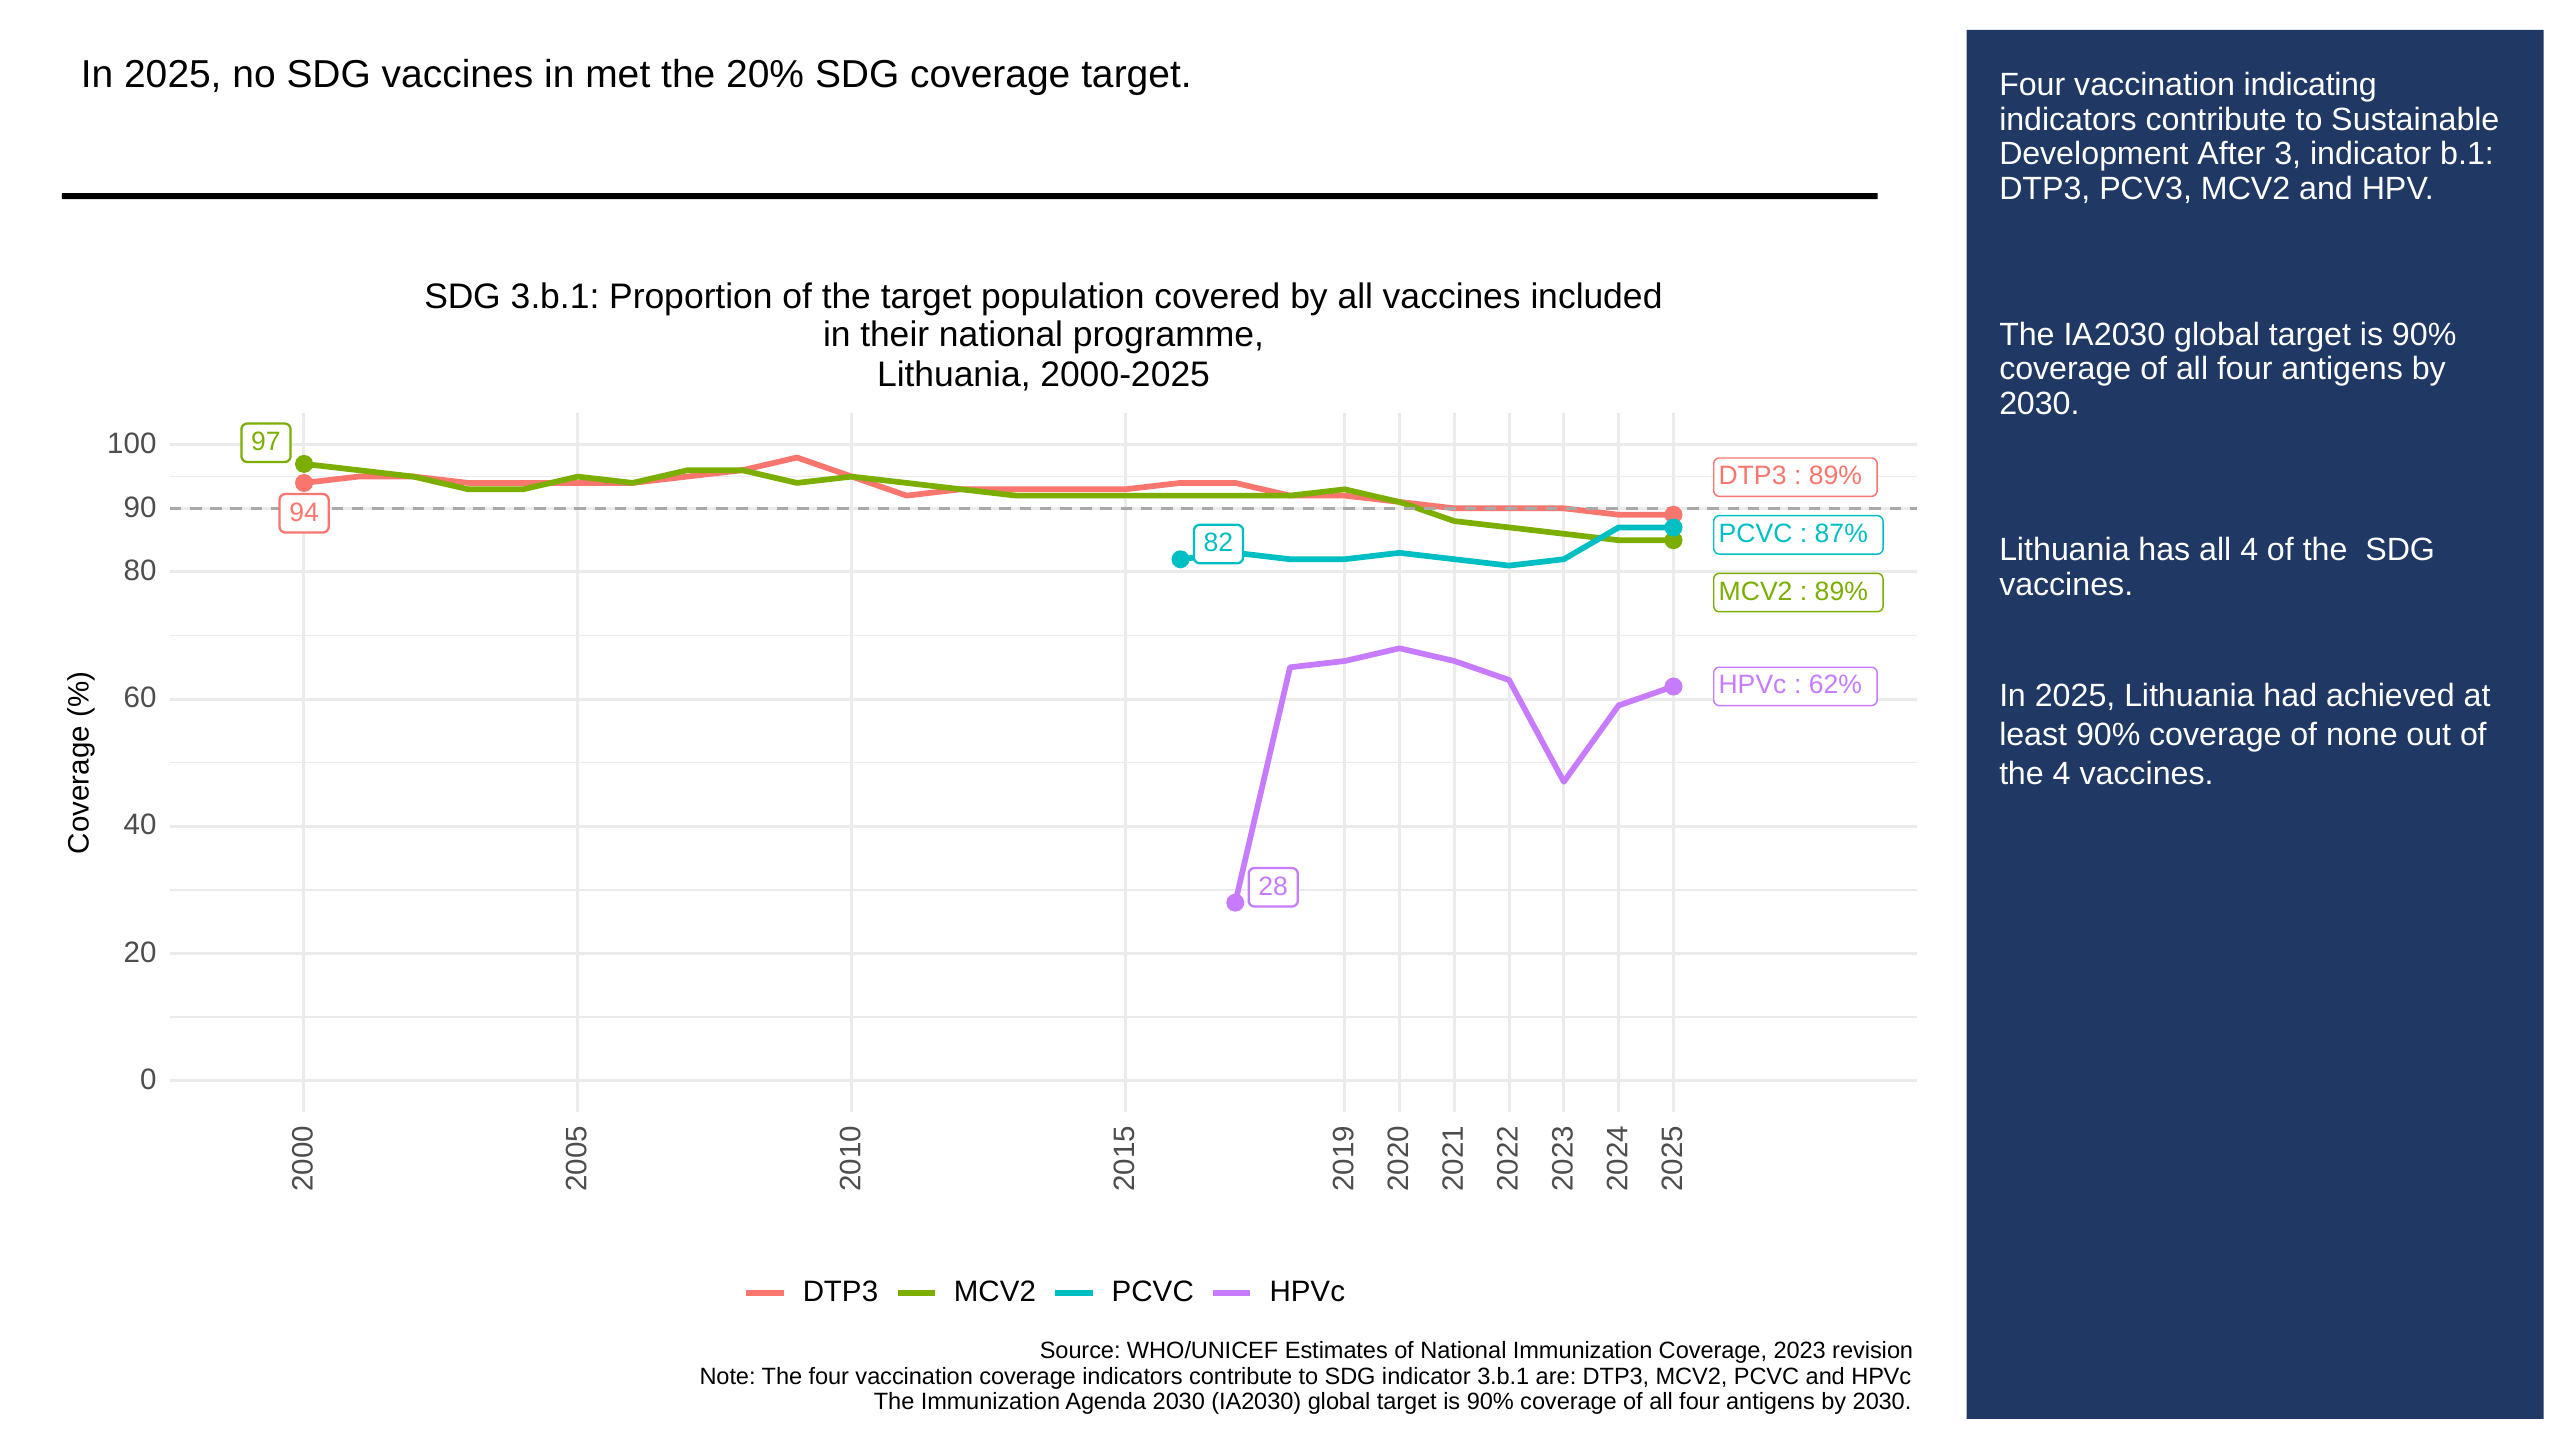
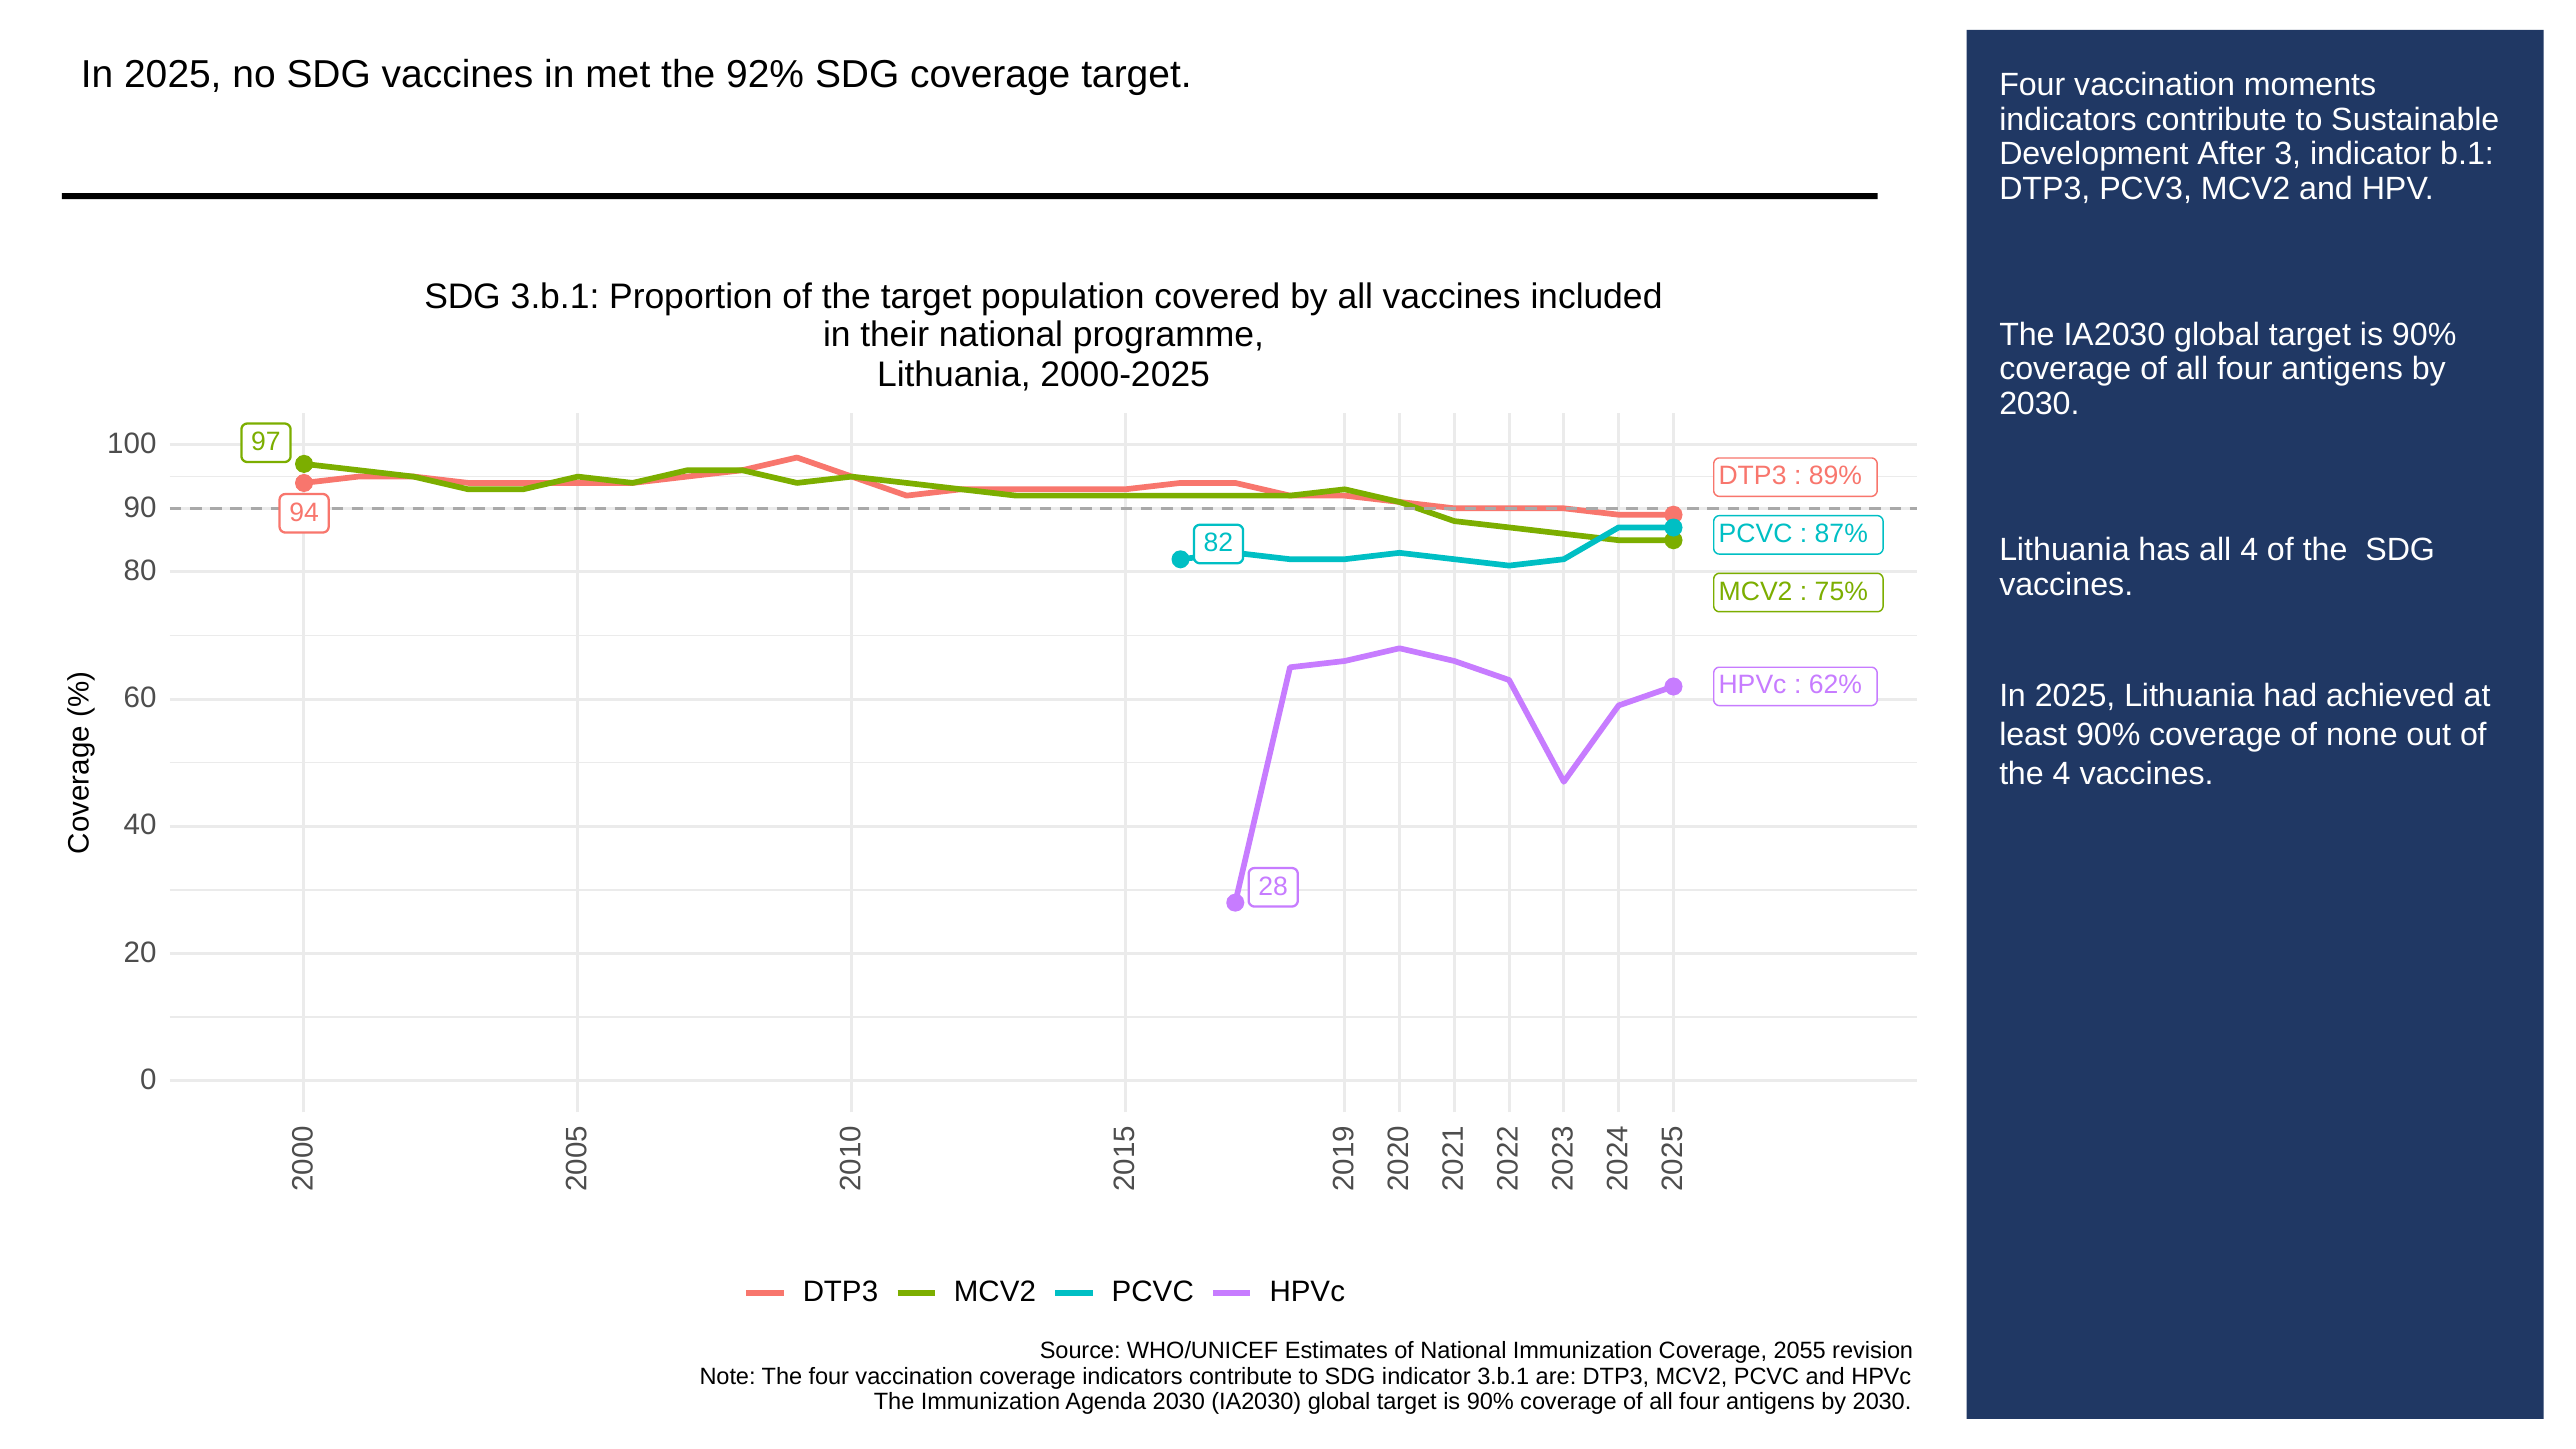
20%: 20% -> 92% (765, 74)
indicating: indicating -> moments (2310, 85)
89%: 89% -> 75% (1841, 591)
2023: 2023 -> 2055 (1800, 1351)
